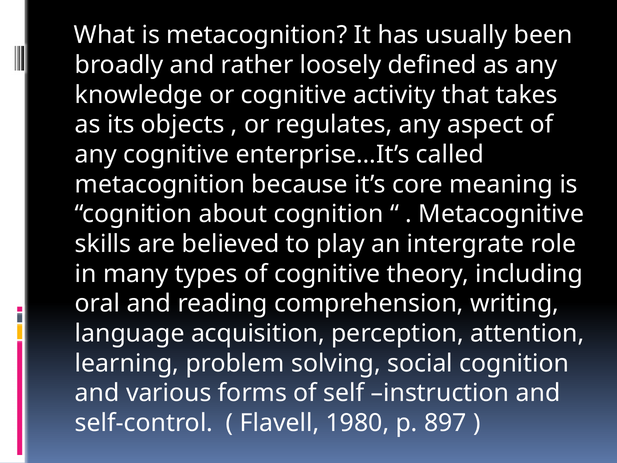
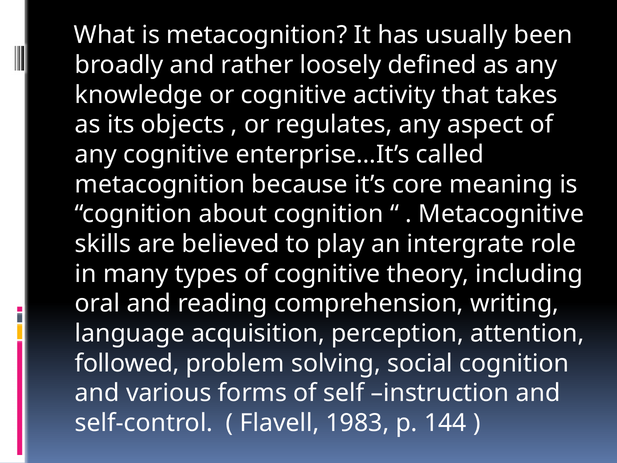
learning: learning -> followed (127, 363)
1980: 1980 -> 1983 (357, 423)
897: 897 -> 144 (445, 423)
